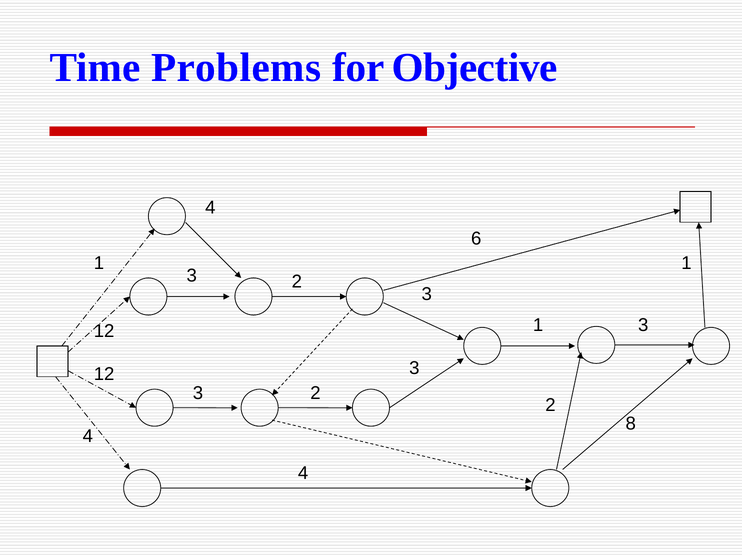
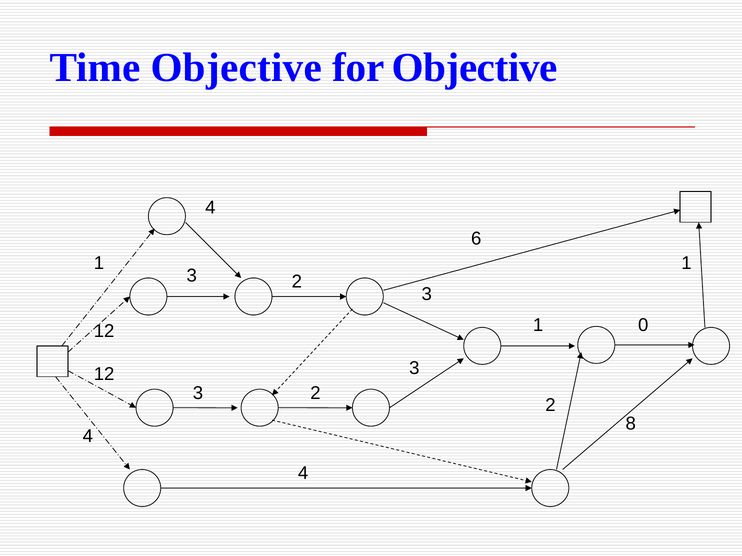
Time Problems: Problems -> Objective (236, 68)
3: 3 -> 0 (643, 325)
